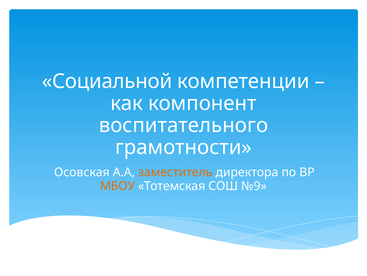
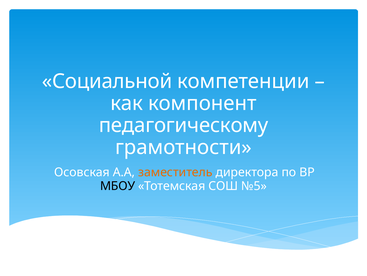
воспитательного: воспитательного -> педагогическому (184, 125)
МБОУ colour: orange -> black (118, 186)
№9: №9 -> №5 (254, 186)
